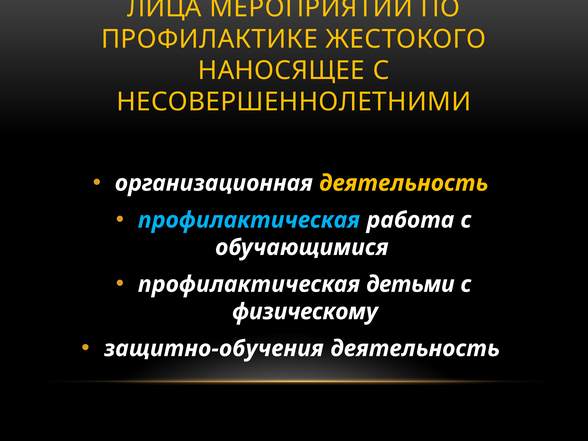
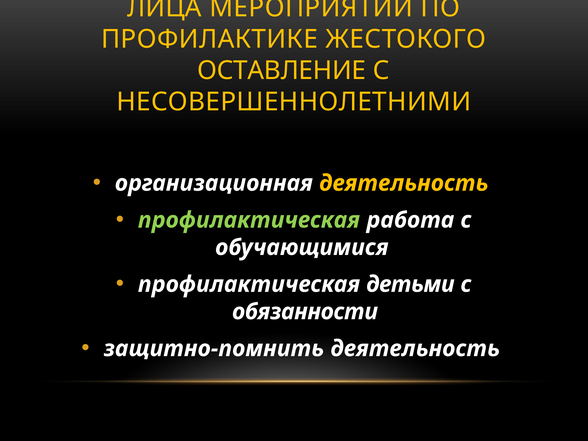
НАНОСЯЩЕЕ: НАНОСЯЩЕЕ -> ОСТАВЛЕНИЕ (282, 70)
профилактическая colour: light blue -> light green (249, 220)
физическому: физическому -> обязанности (305, 312)
защитно-обучения: защитно-обучения -> защитно-помнить (214, 349)
